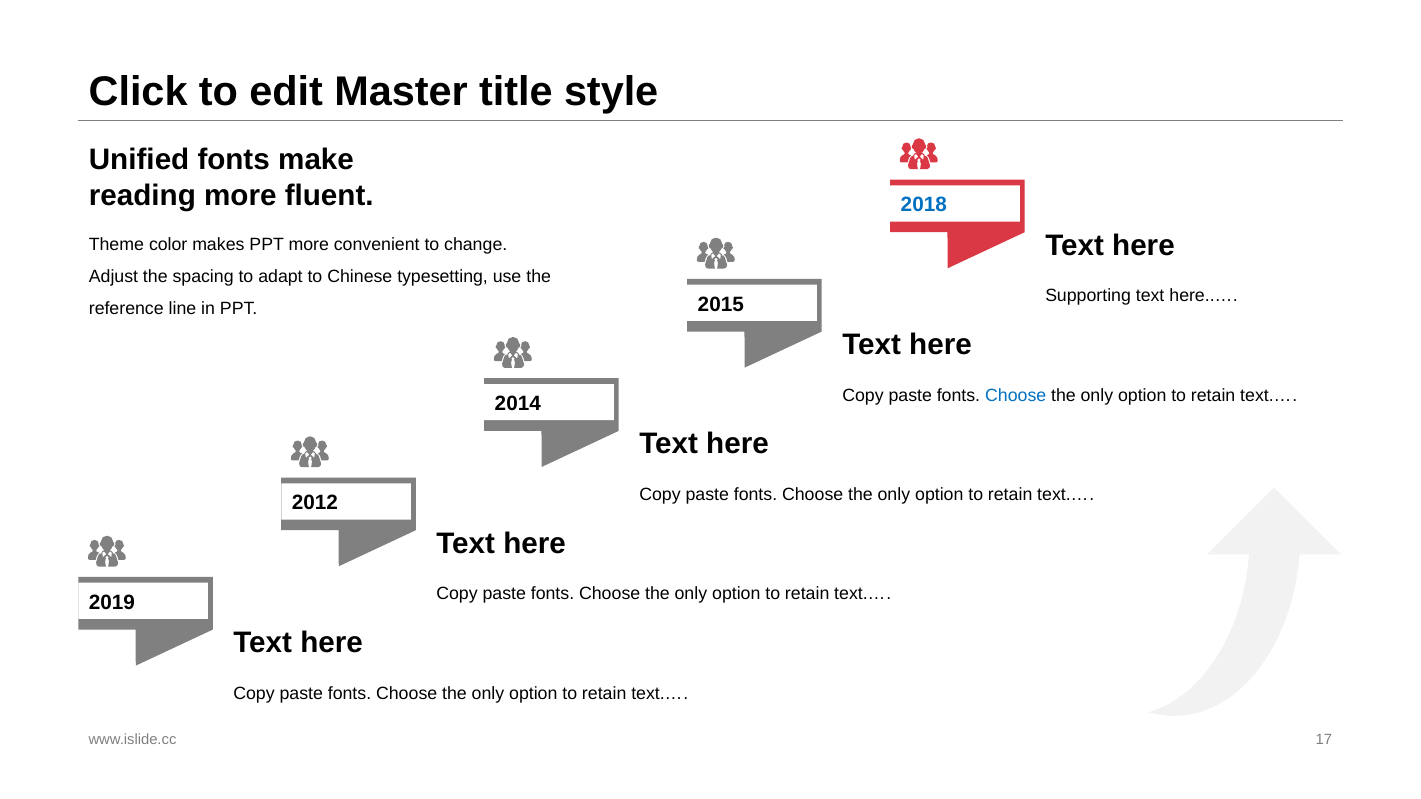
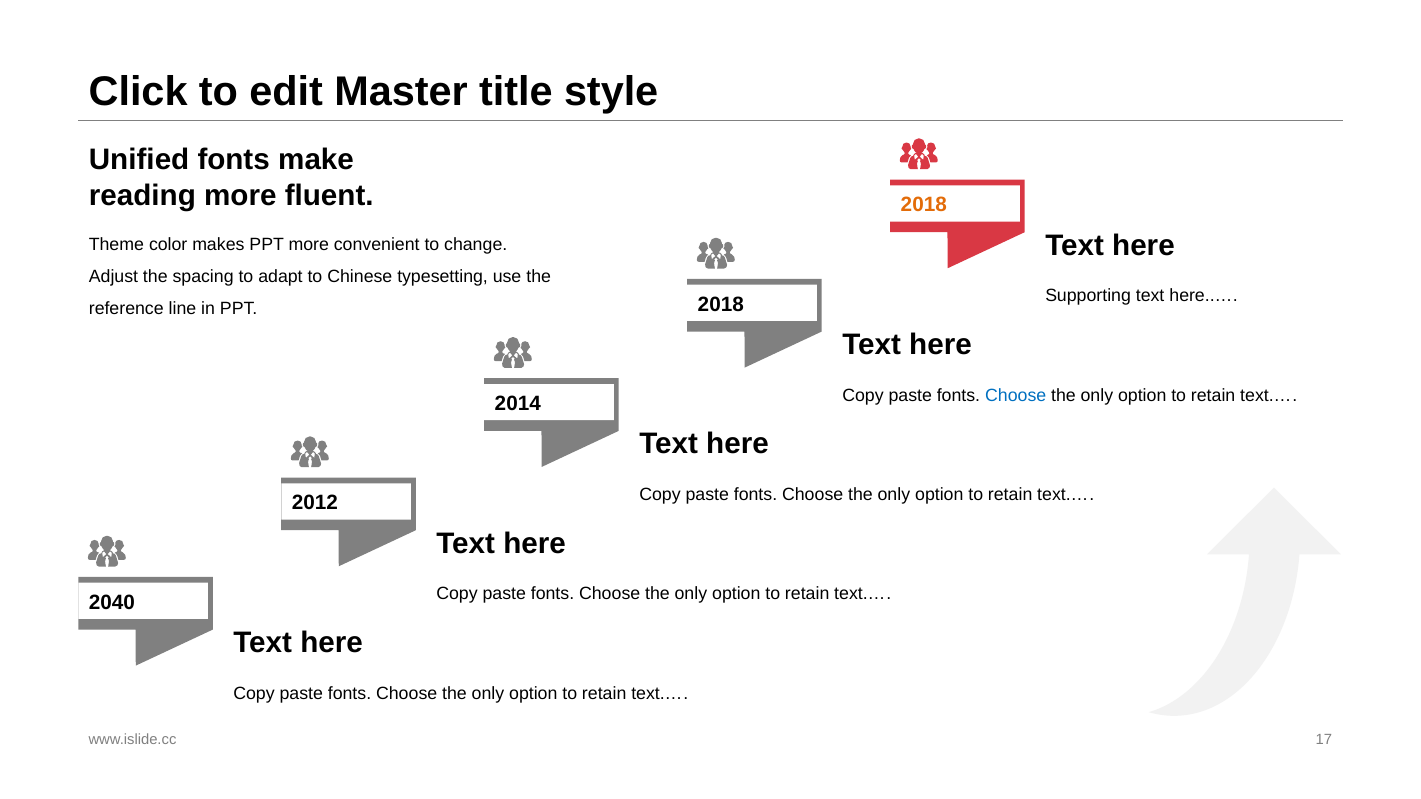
2018 colour: blue -> orange (924, 205)
2015: 2015 -> 2018 (721, 304)
2019: 2019 -> 2040 (112, 603)
